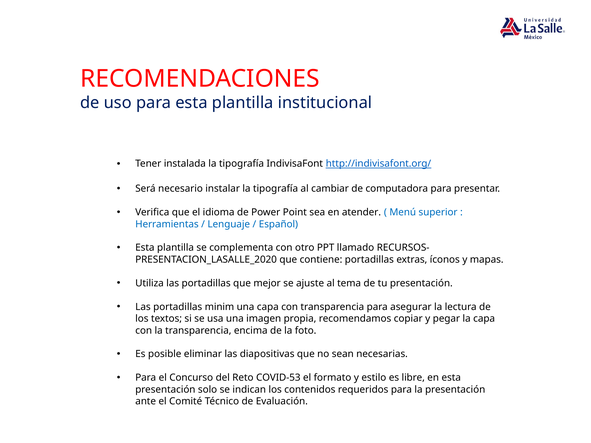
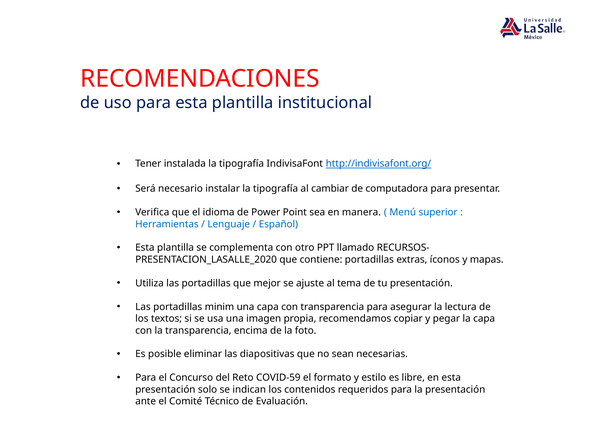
atender: atender -> manera (361, 212)
COVID-53: COVID-53 -> COVID-59 (278, 378)
